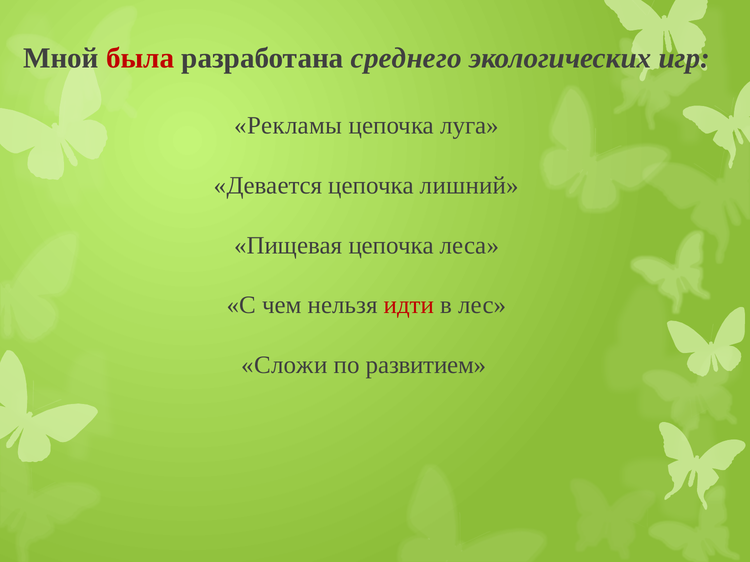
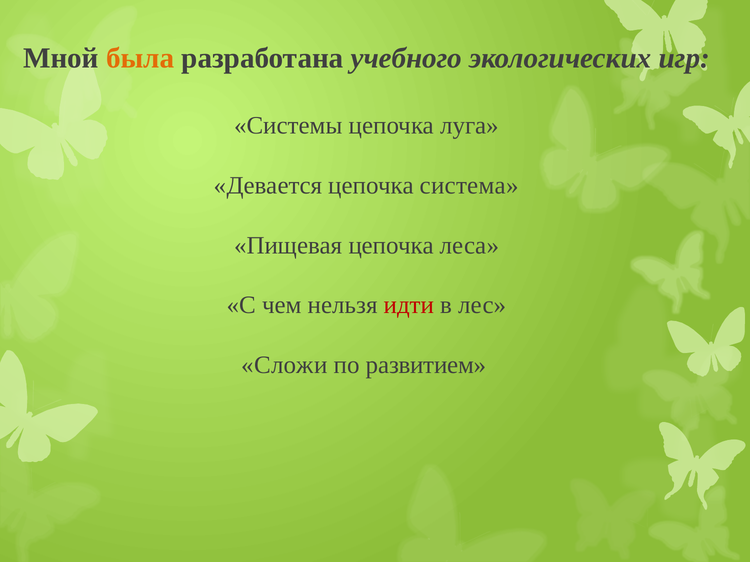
была colour: red -> orange (140, 58)
среднего: среднего -> учебного (406, 58)
Рекламы: Рекламы -> Системы (288, 126)
лишний: лишний -> система (469, 186)
